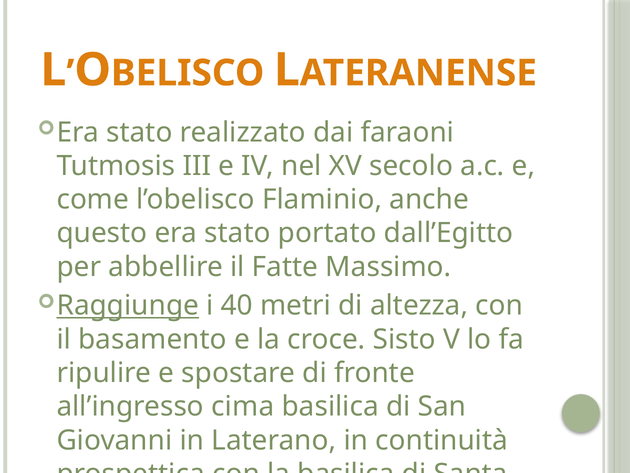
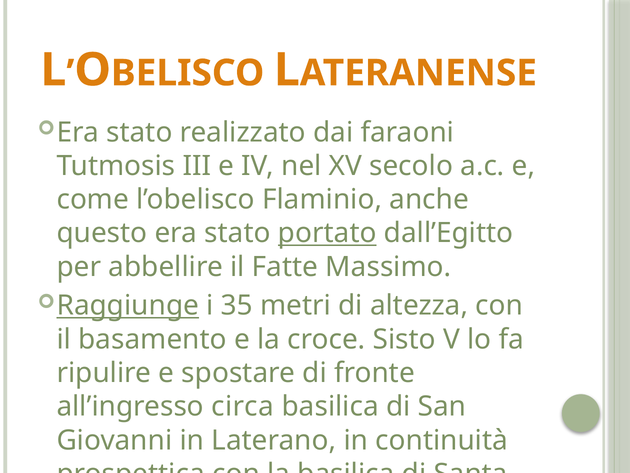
portato underline: none -> present (327, 233)
40: 40 -> 35 (237, 305)
cima: cima -> circa (243, 406)
